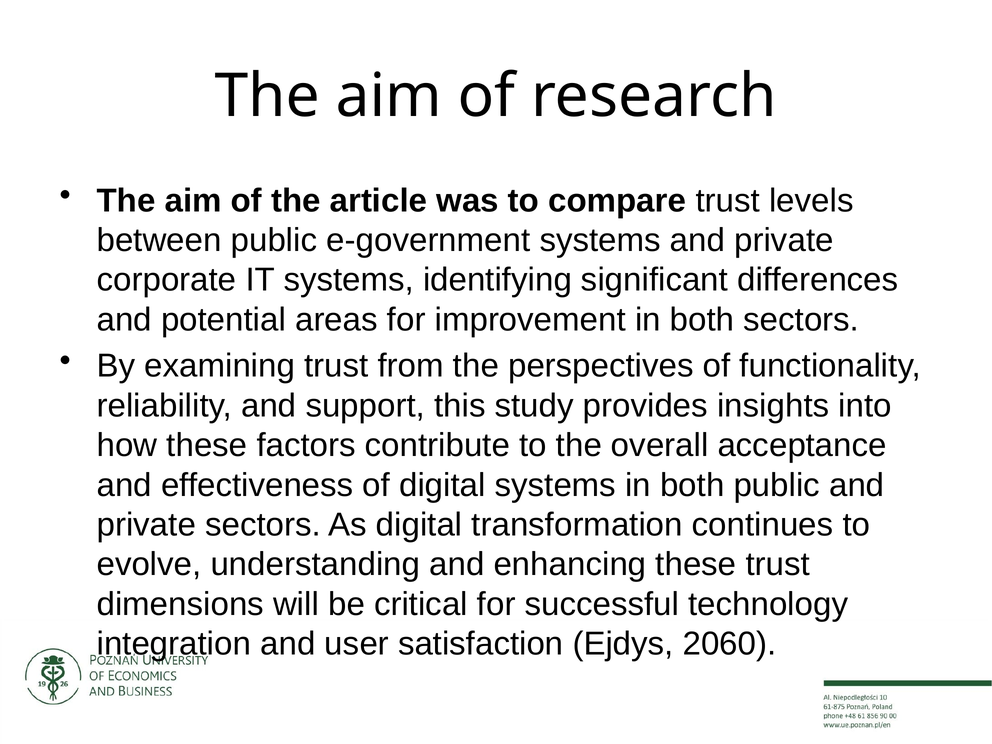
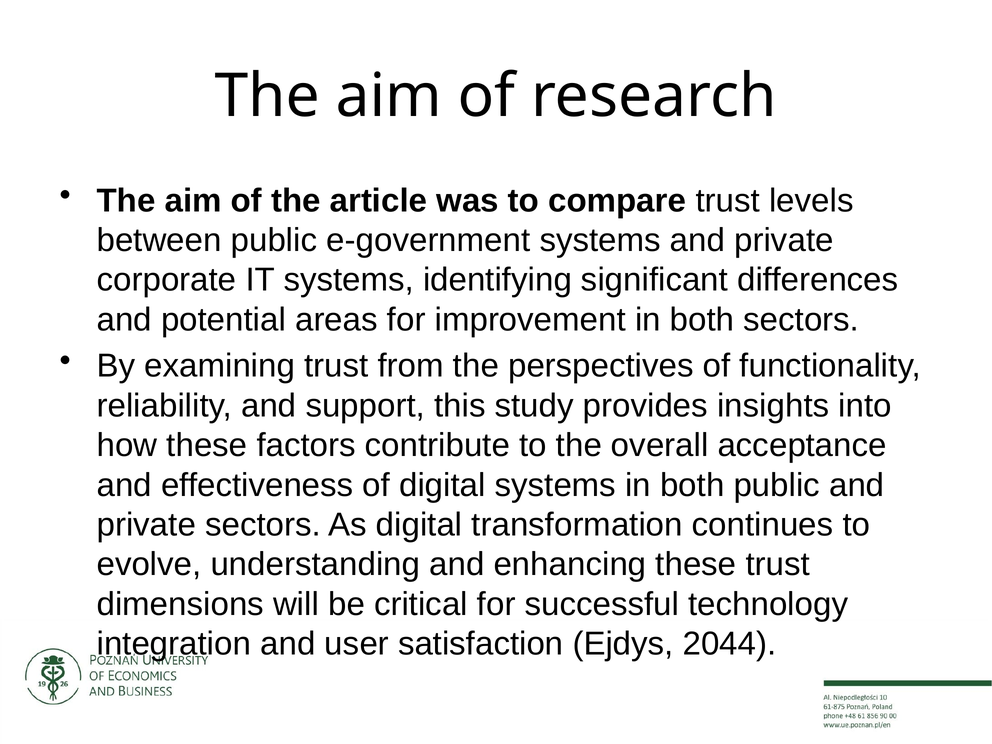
2060: 2060 -> 2044 (730, 644)
